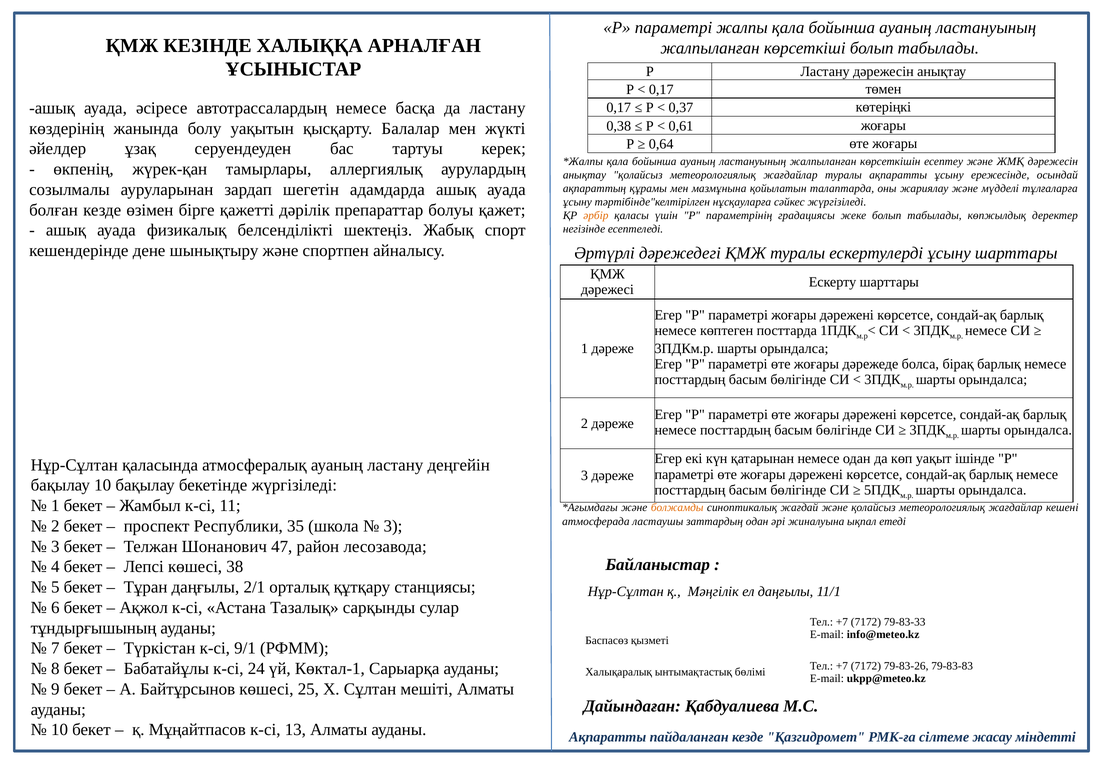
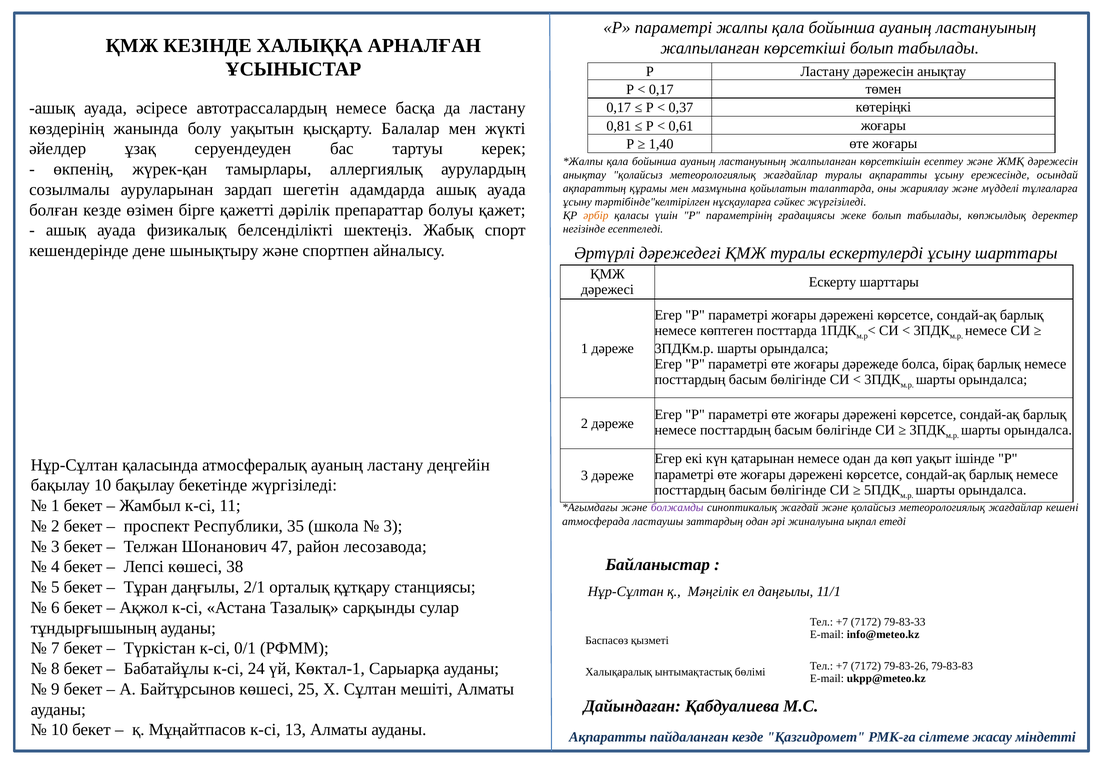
0,38: 0,38 -> 0,81 (619, 126)
0,64: 0,64 -> 1,40 (661, 144)
болжамды colour: orange -> purple (677, 507)
9/1: 9/1 -> 0/1 (245, 648)
